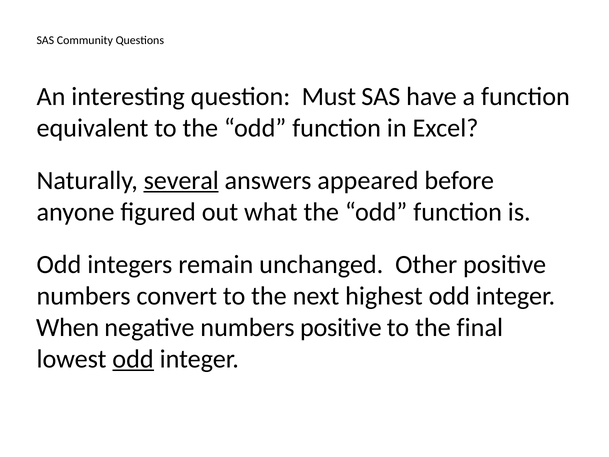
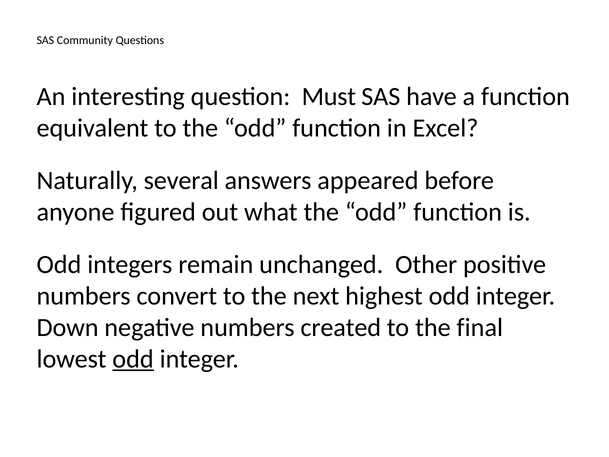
several underline: present -> none (181, 181)
When: When -> Down (68, 327)
numbers positive: positive -> created (341, 327)
